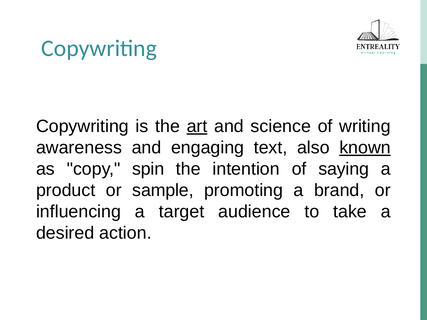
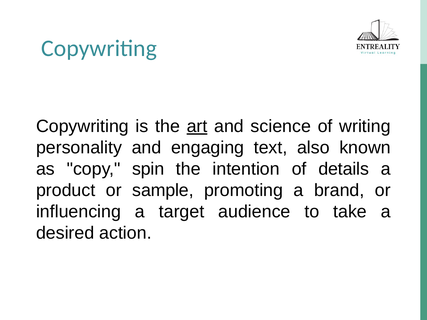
awareness: awareness -> personality (79, 148)
known underline: present -> none (365, 148)
saying: saying -> details (344, 169)
